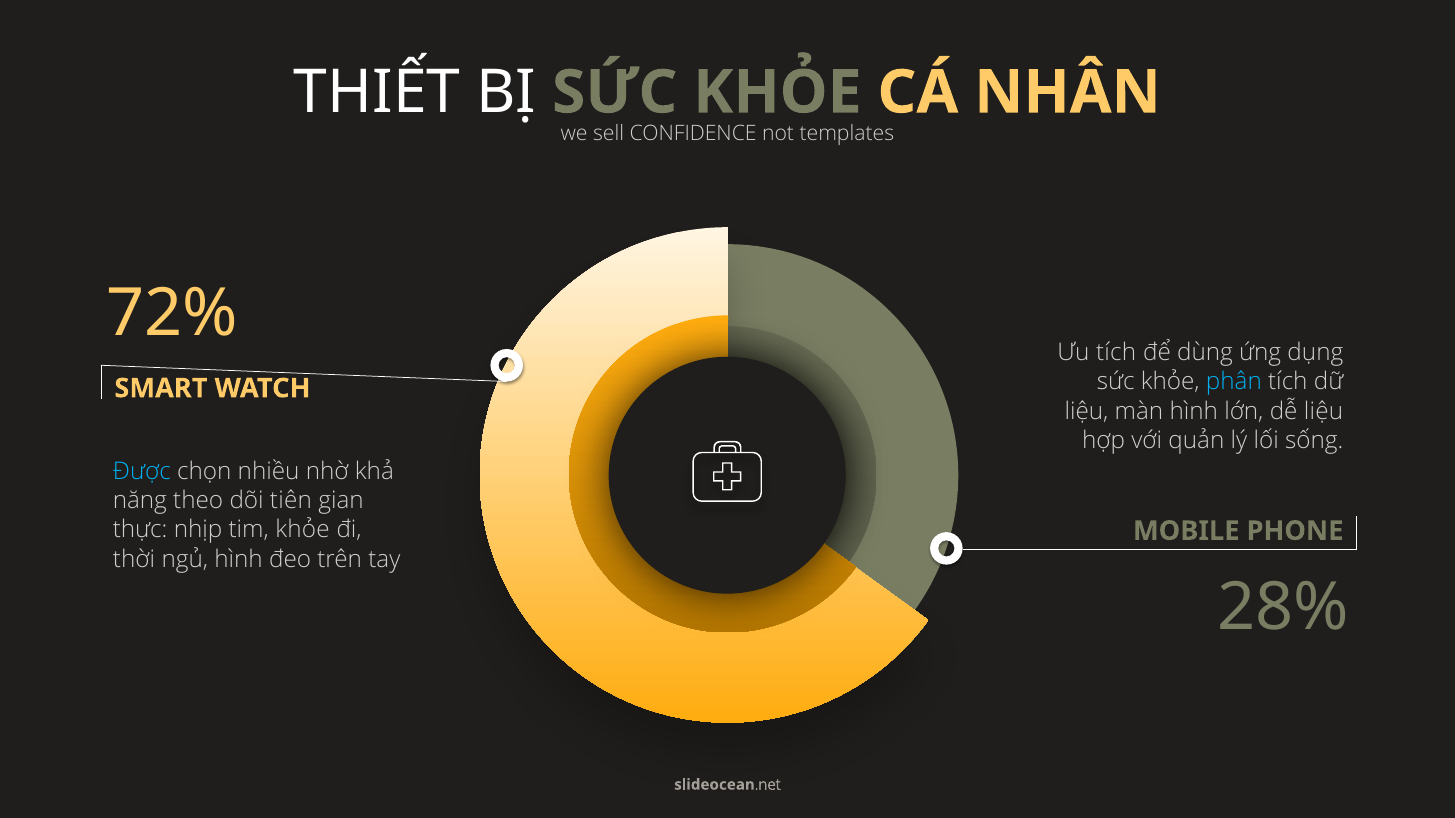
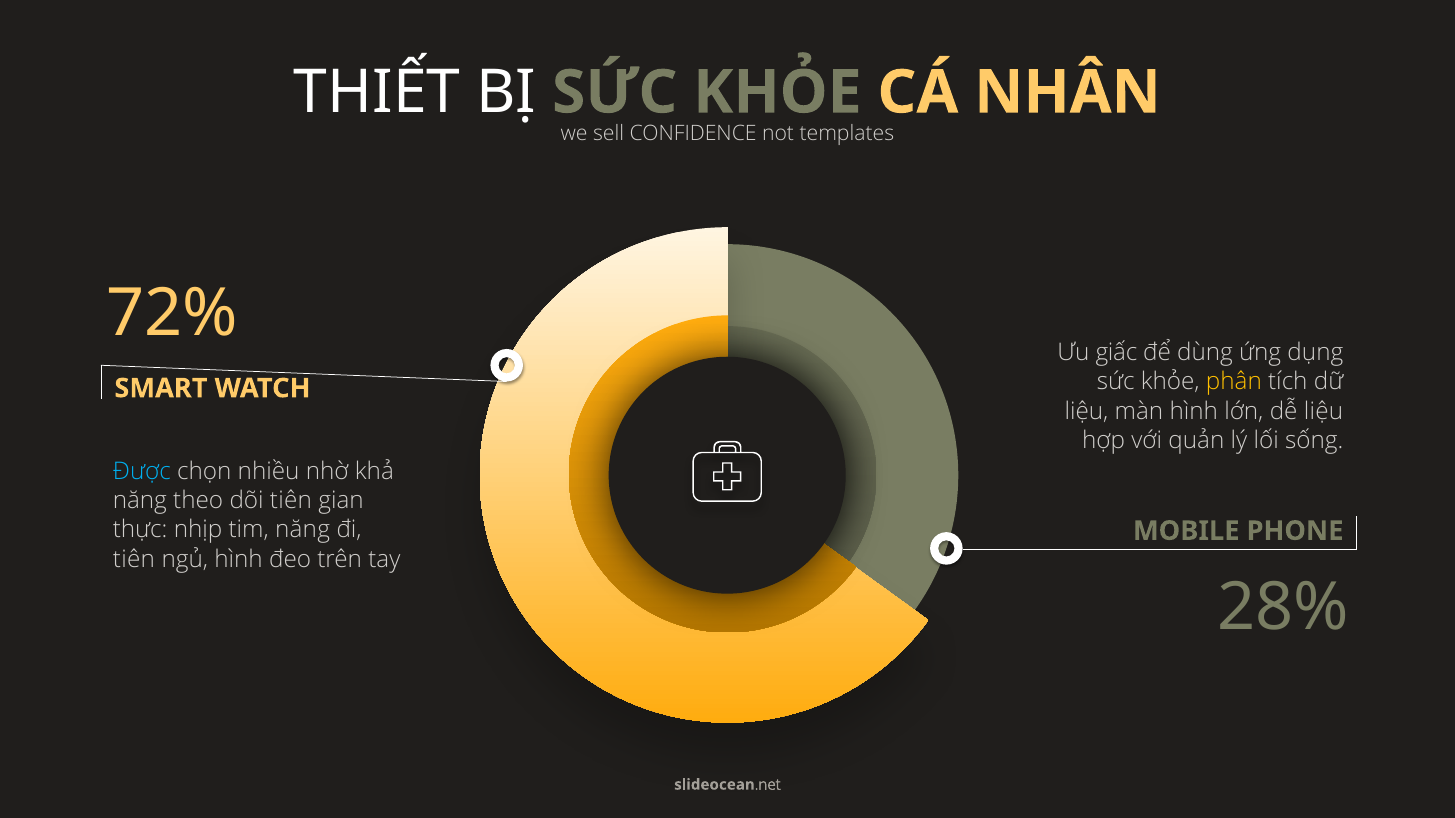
Ưu tích: tích -> giấc (1116, 353)
phân colour: light blue -> yellow (1234, 382)
tim khỏe: khỏe -> năng (303, 530)
thời: thời -> tiên (134, 559)
